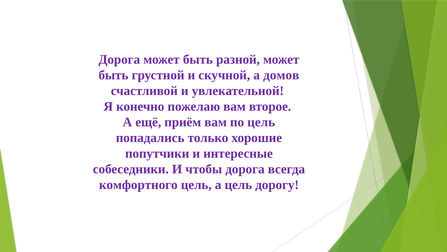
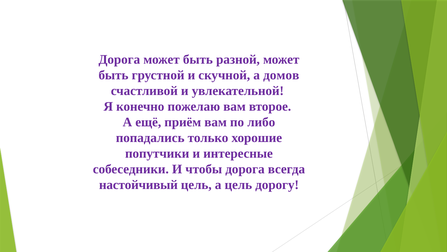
по цель: цель -> либо (261, 122)
комфортного: комфортного -> настойчивый (138, 185)
